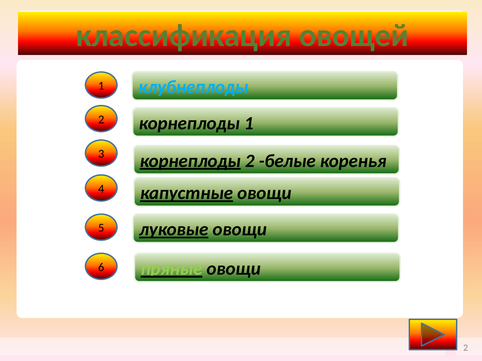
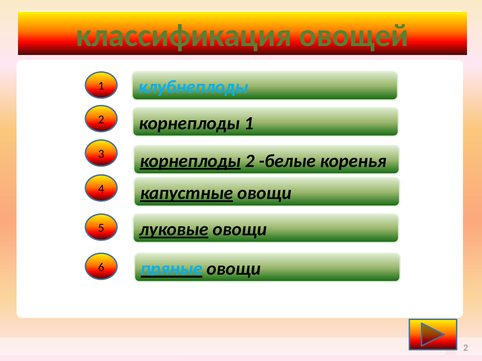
пряные colour: light green -> light blue (171, 269)
